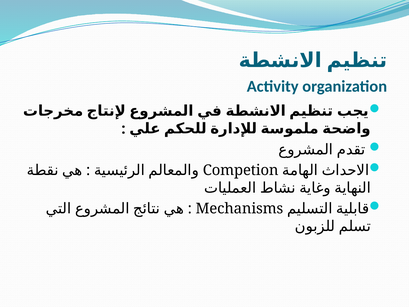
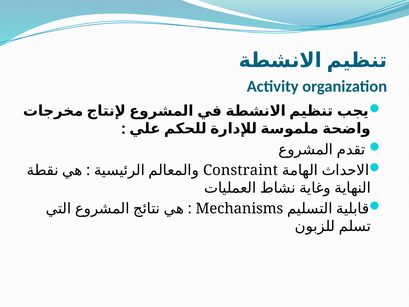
Competion: Competion -> Constraint (241, 170)
